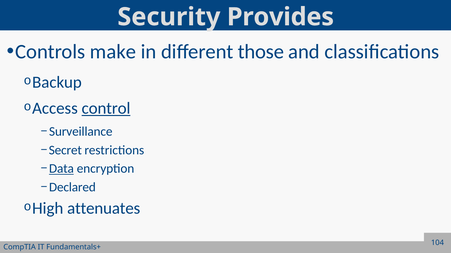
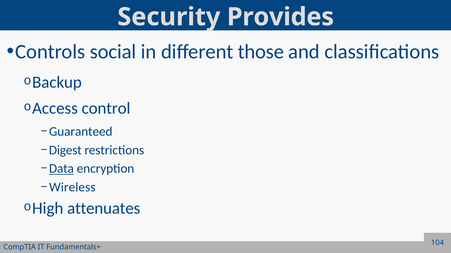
make: make -> social (113, 52)
control underline: present -> none (106, 109)
Surveillance: Surveillance -> Guaranteed (81, 132)
Secret: Secret -> Digest (65, 151)
Declared: Declared -> Wireless (72, 188)
